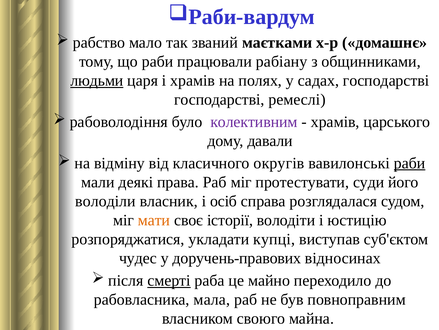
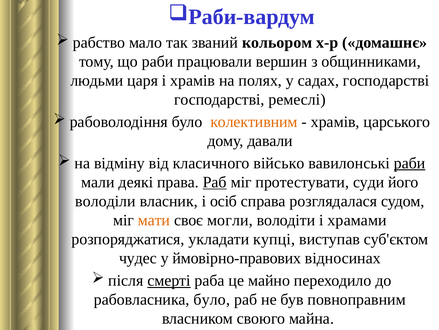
маєтками: маєтками -> кольором (277, 42)
рабіану: рабіану -> вершин (282, 61)
людьми underline: present -> none (97, 80)
колективним colour: purple -> orange (254, 122)
округів: округів -> військо (279, 163)
Раб underline: none -> present (215, 182)
історії: історії -> могли (230, 220)
юстицію: юстицію -> храмами (357, 220)
доручень-правових: доручень-правових -> ймовірно-правових (237, 258)
рабовласника мала: мала -> було (212, 299)
